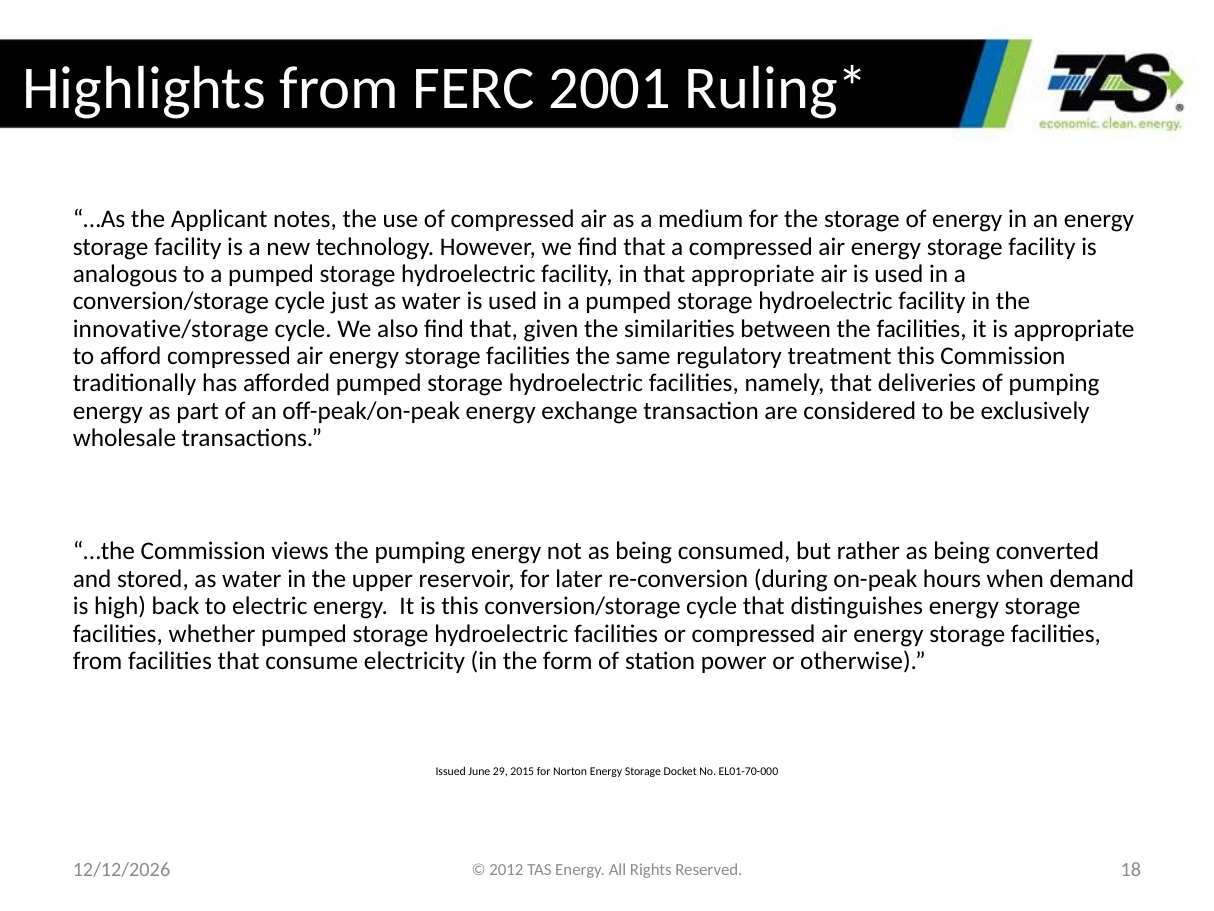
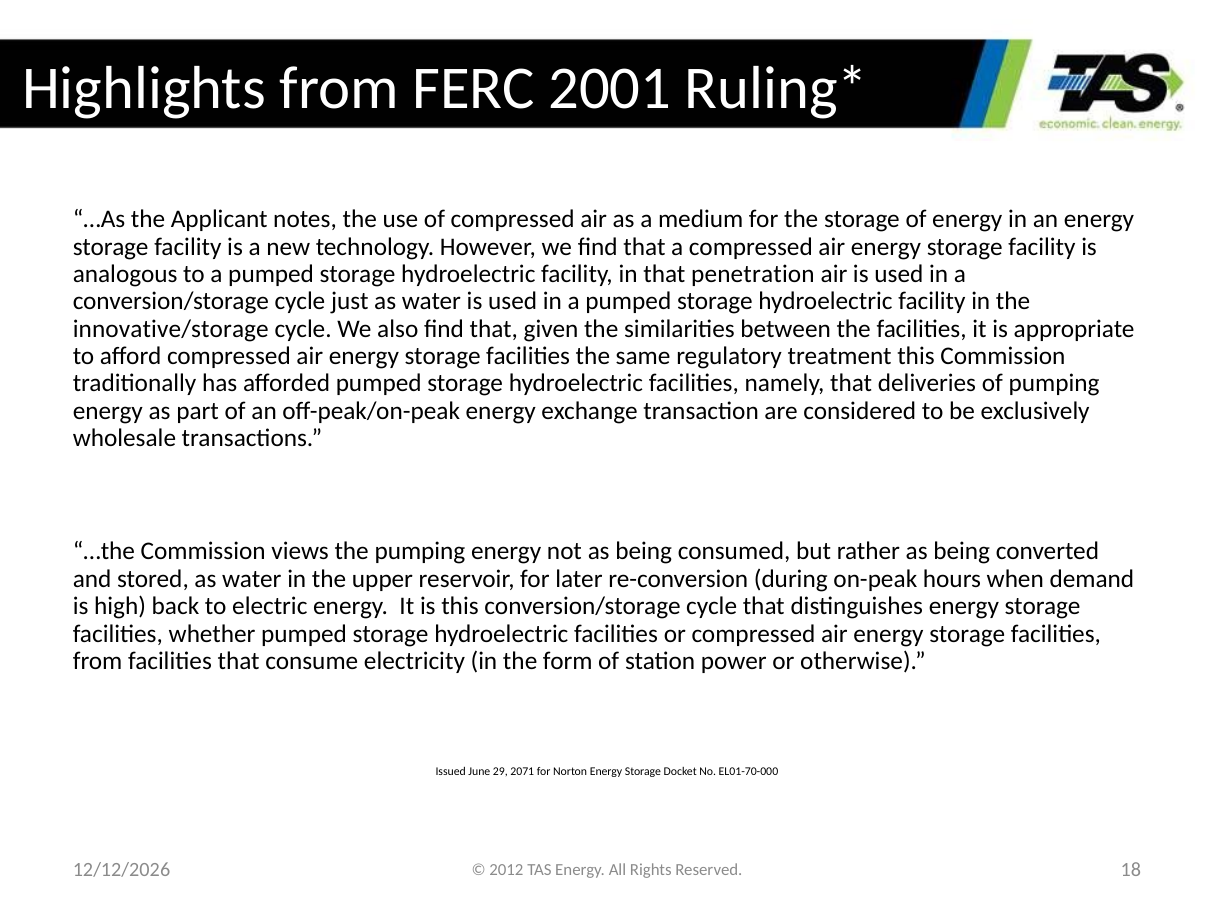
that appropriate: appropriate -> penetration (753, 274)
2015: 2015 -> 2071 (522, 771)
